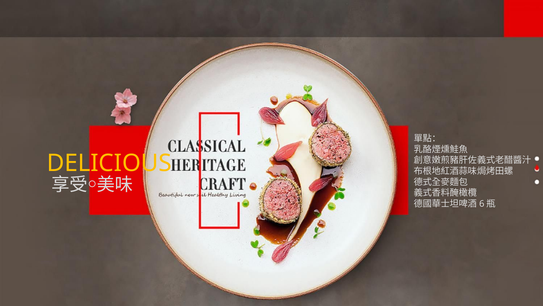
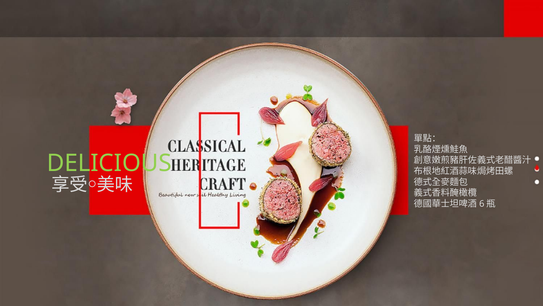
DELICIOUS colour: yellow -> light green (109, 163)
